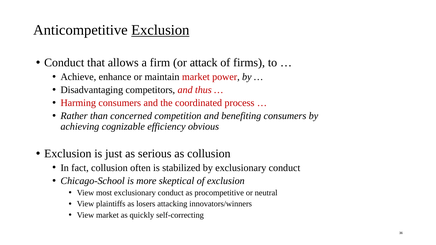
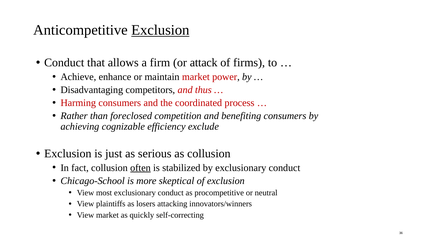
concerned: concerned -> foreclosed (131, 116)
obvious: obvious -> exclude (203, 127)
often underline: none -> present (140, 168)
